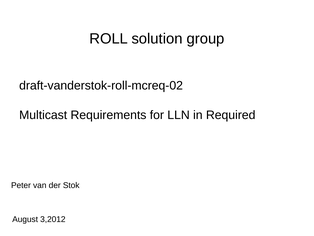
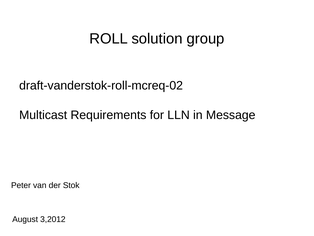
Required: Required -> Message (231, 115)
